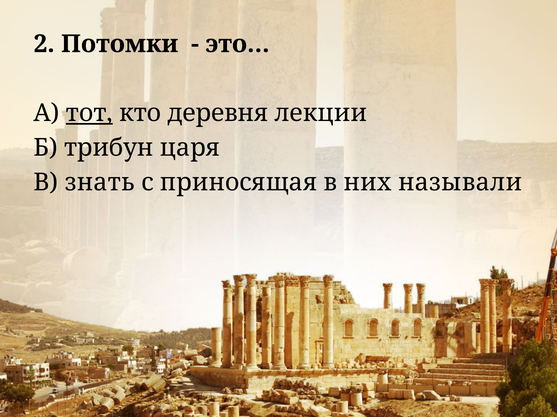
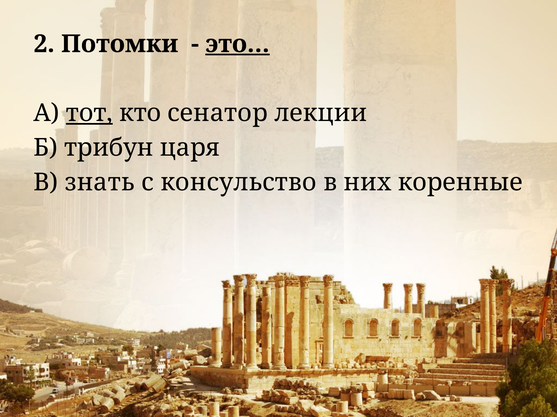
это… underline: none -> present (237, 44)
деревня: деревня -> сенатор (218, 113)
приносящая: приносящая -> консульство (238, 183)
называли: называли -> коренные (460, 183)
